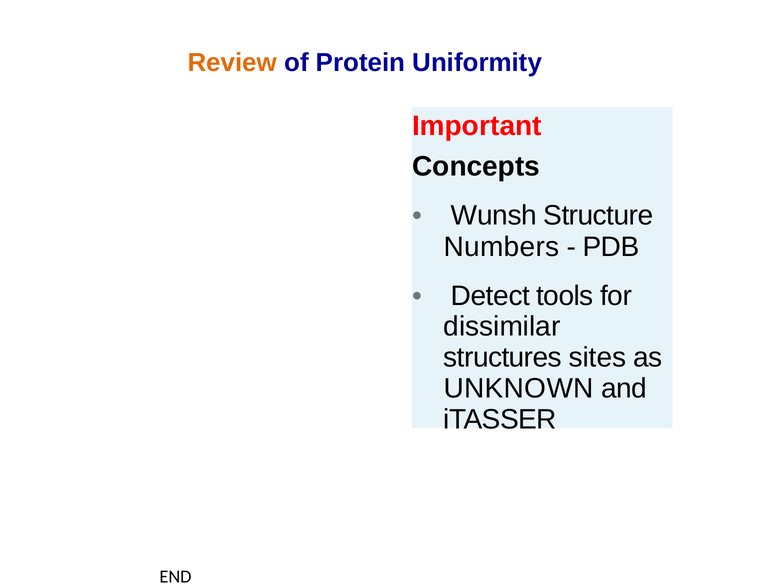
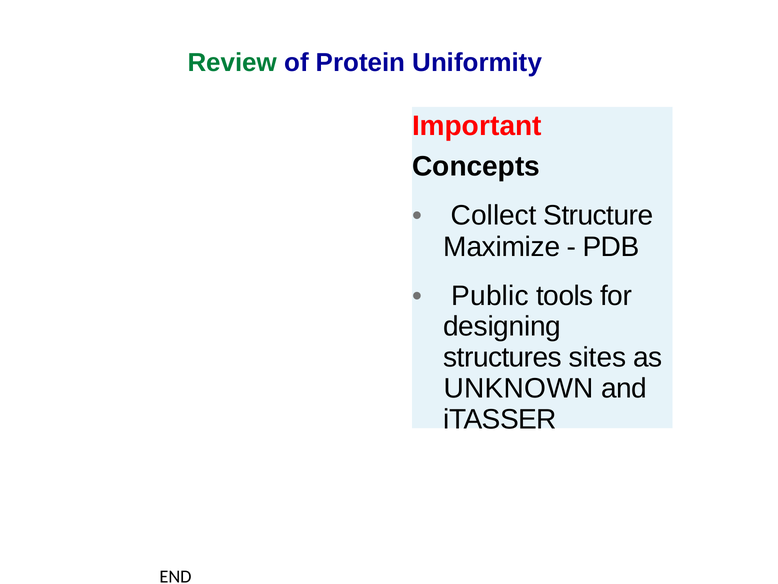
Review colour: orange -> green (232, 63)
Wunsh: Wunsh -> Collect (494, 215)
Numbers: Numbers -> Maximize (502, 247)
Detect: Detect -> Public (490, 296)
dissimilar: dissimilar -> designing (502, 326)
